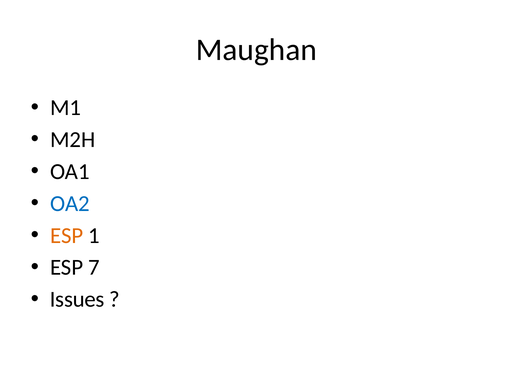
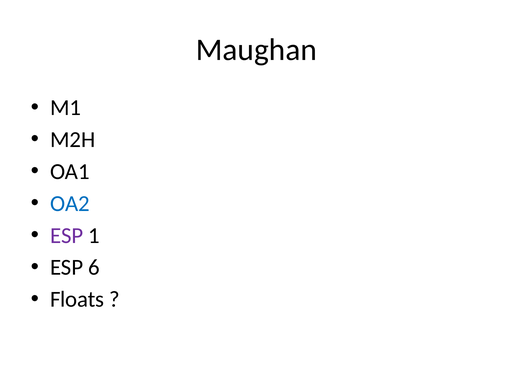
ESP colour: orange -> purple (67, 235)
7: 7 -> 6 (94, 267)
Issues: Issues -> Floats (77, 299)
